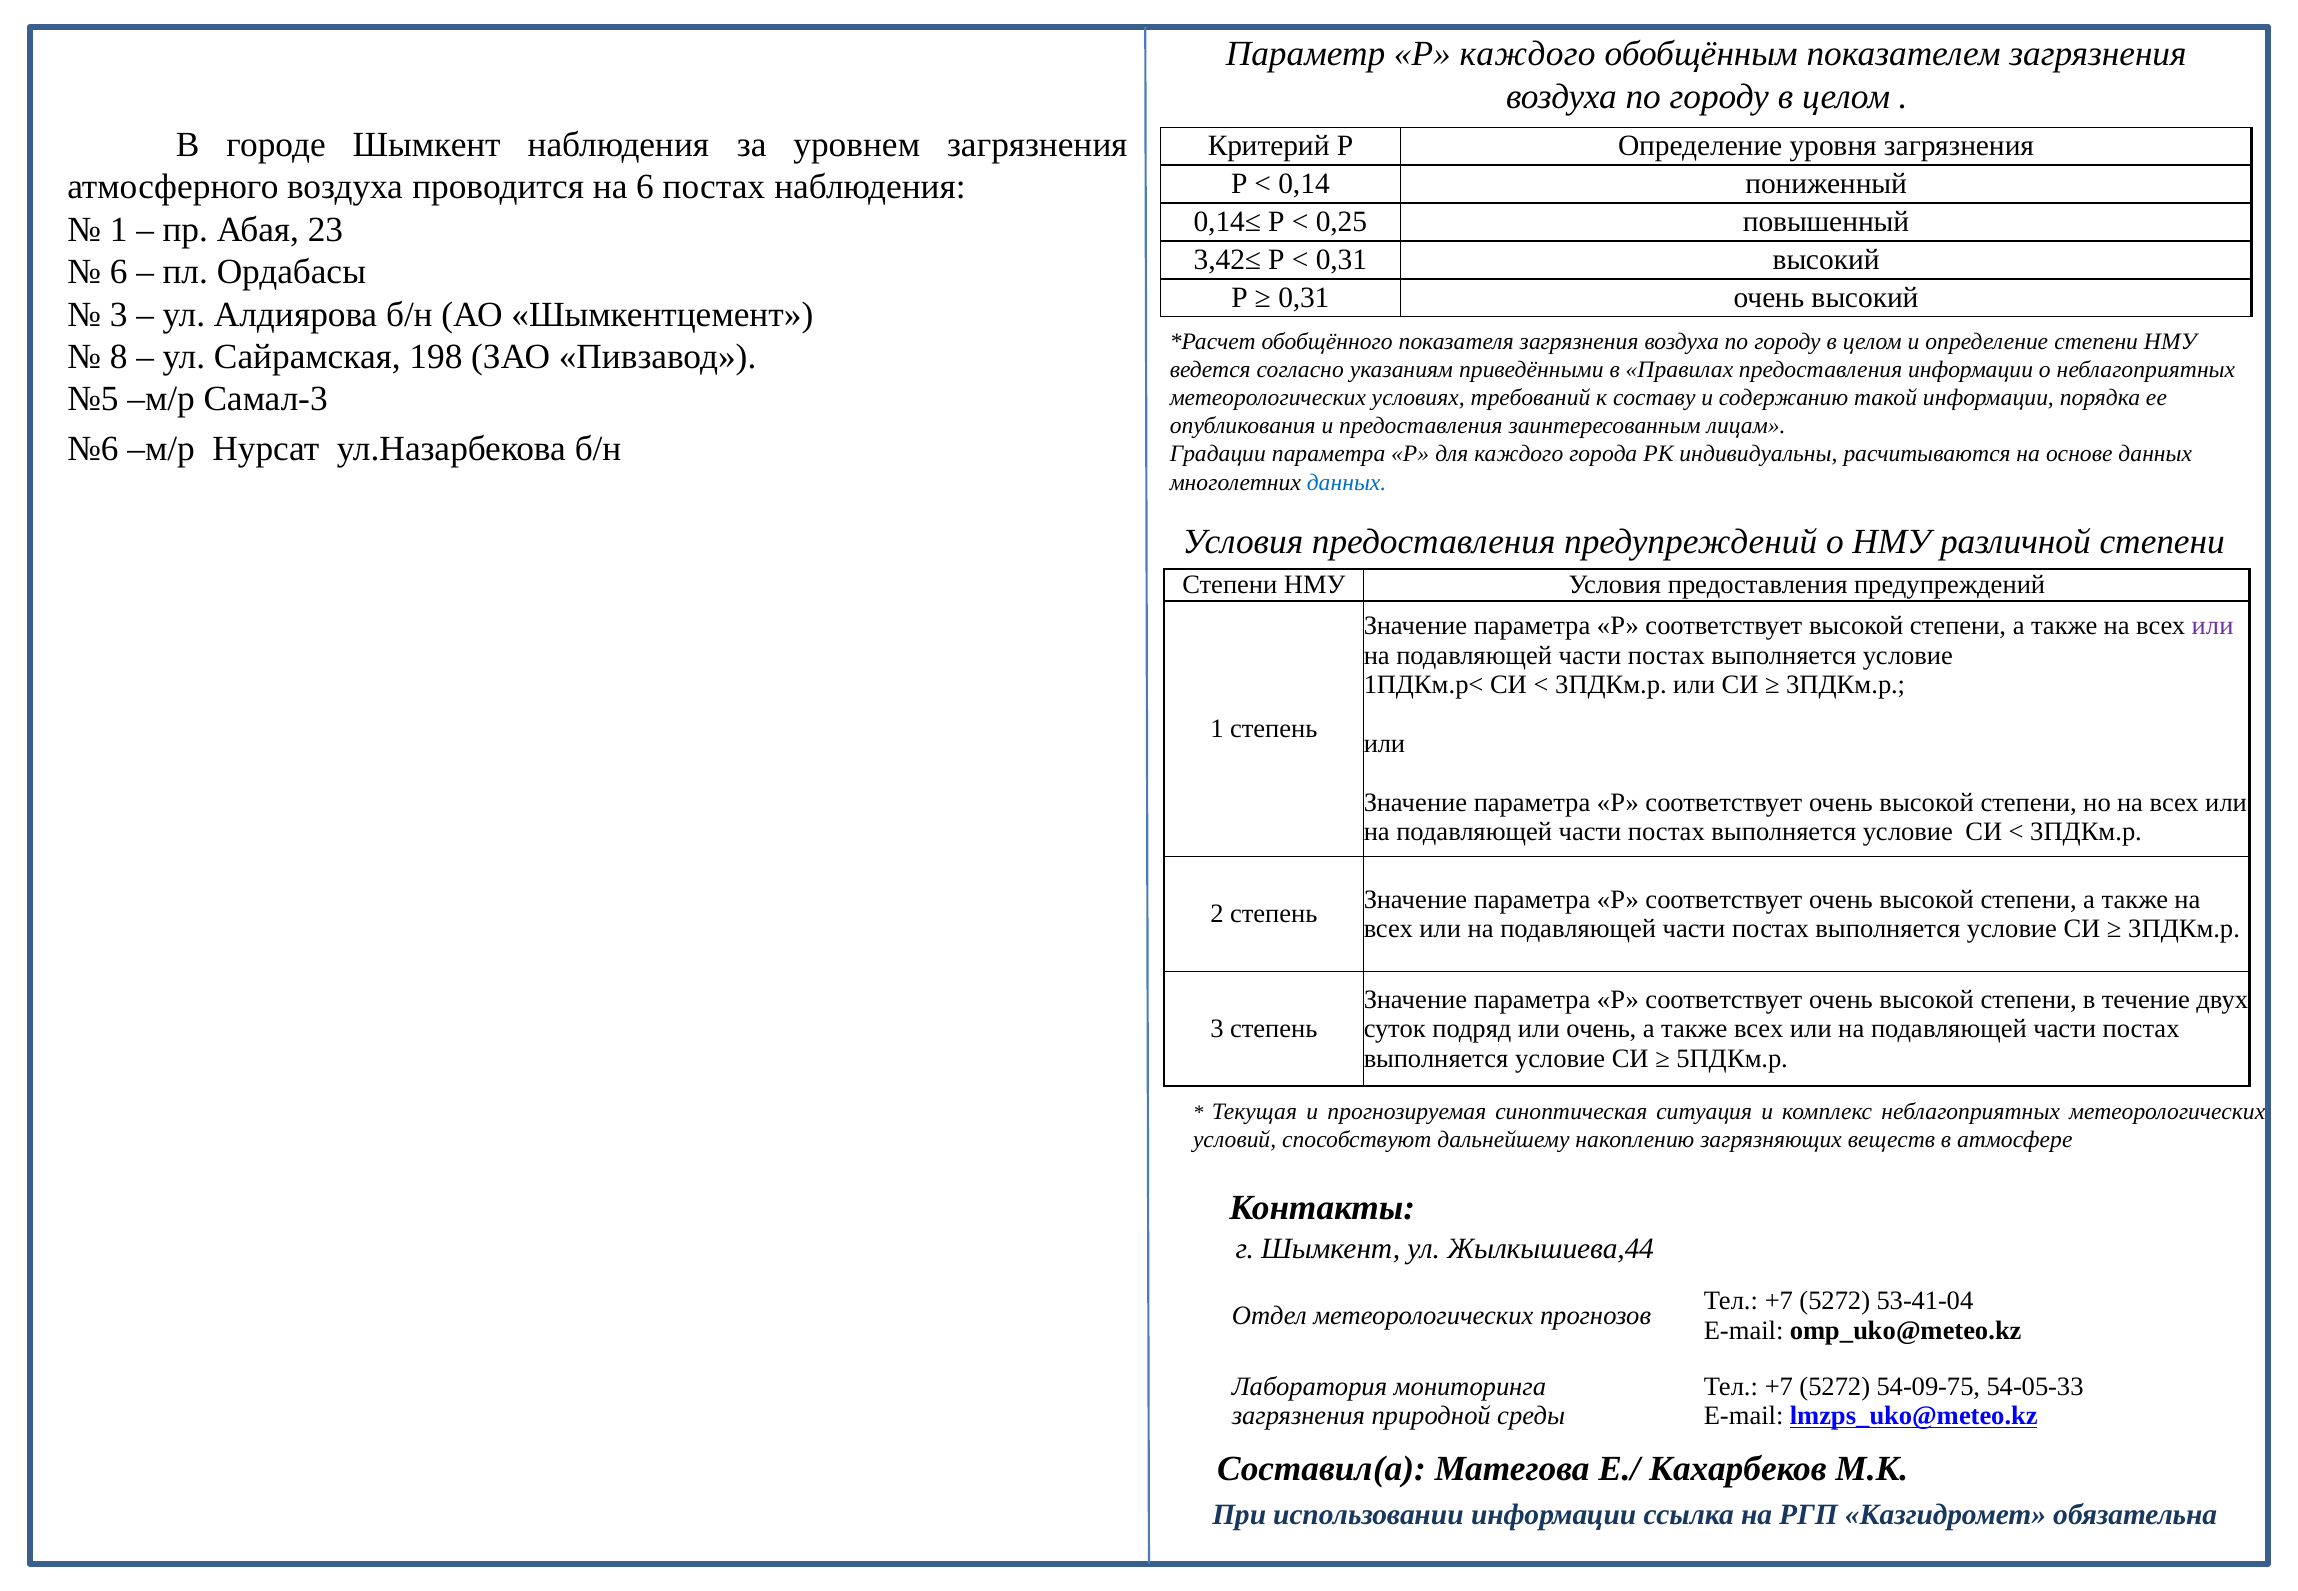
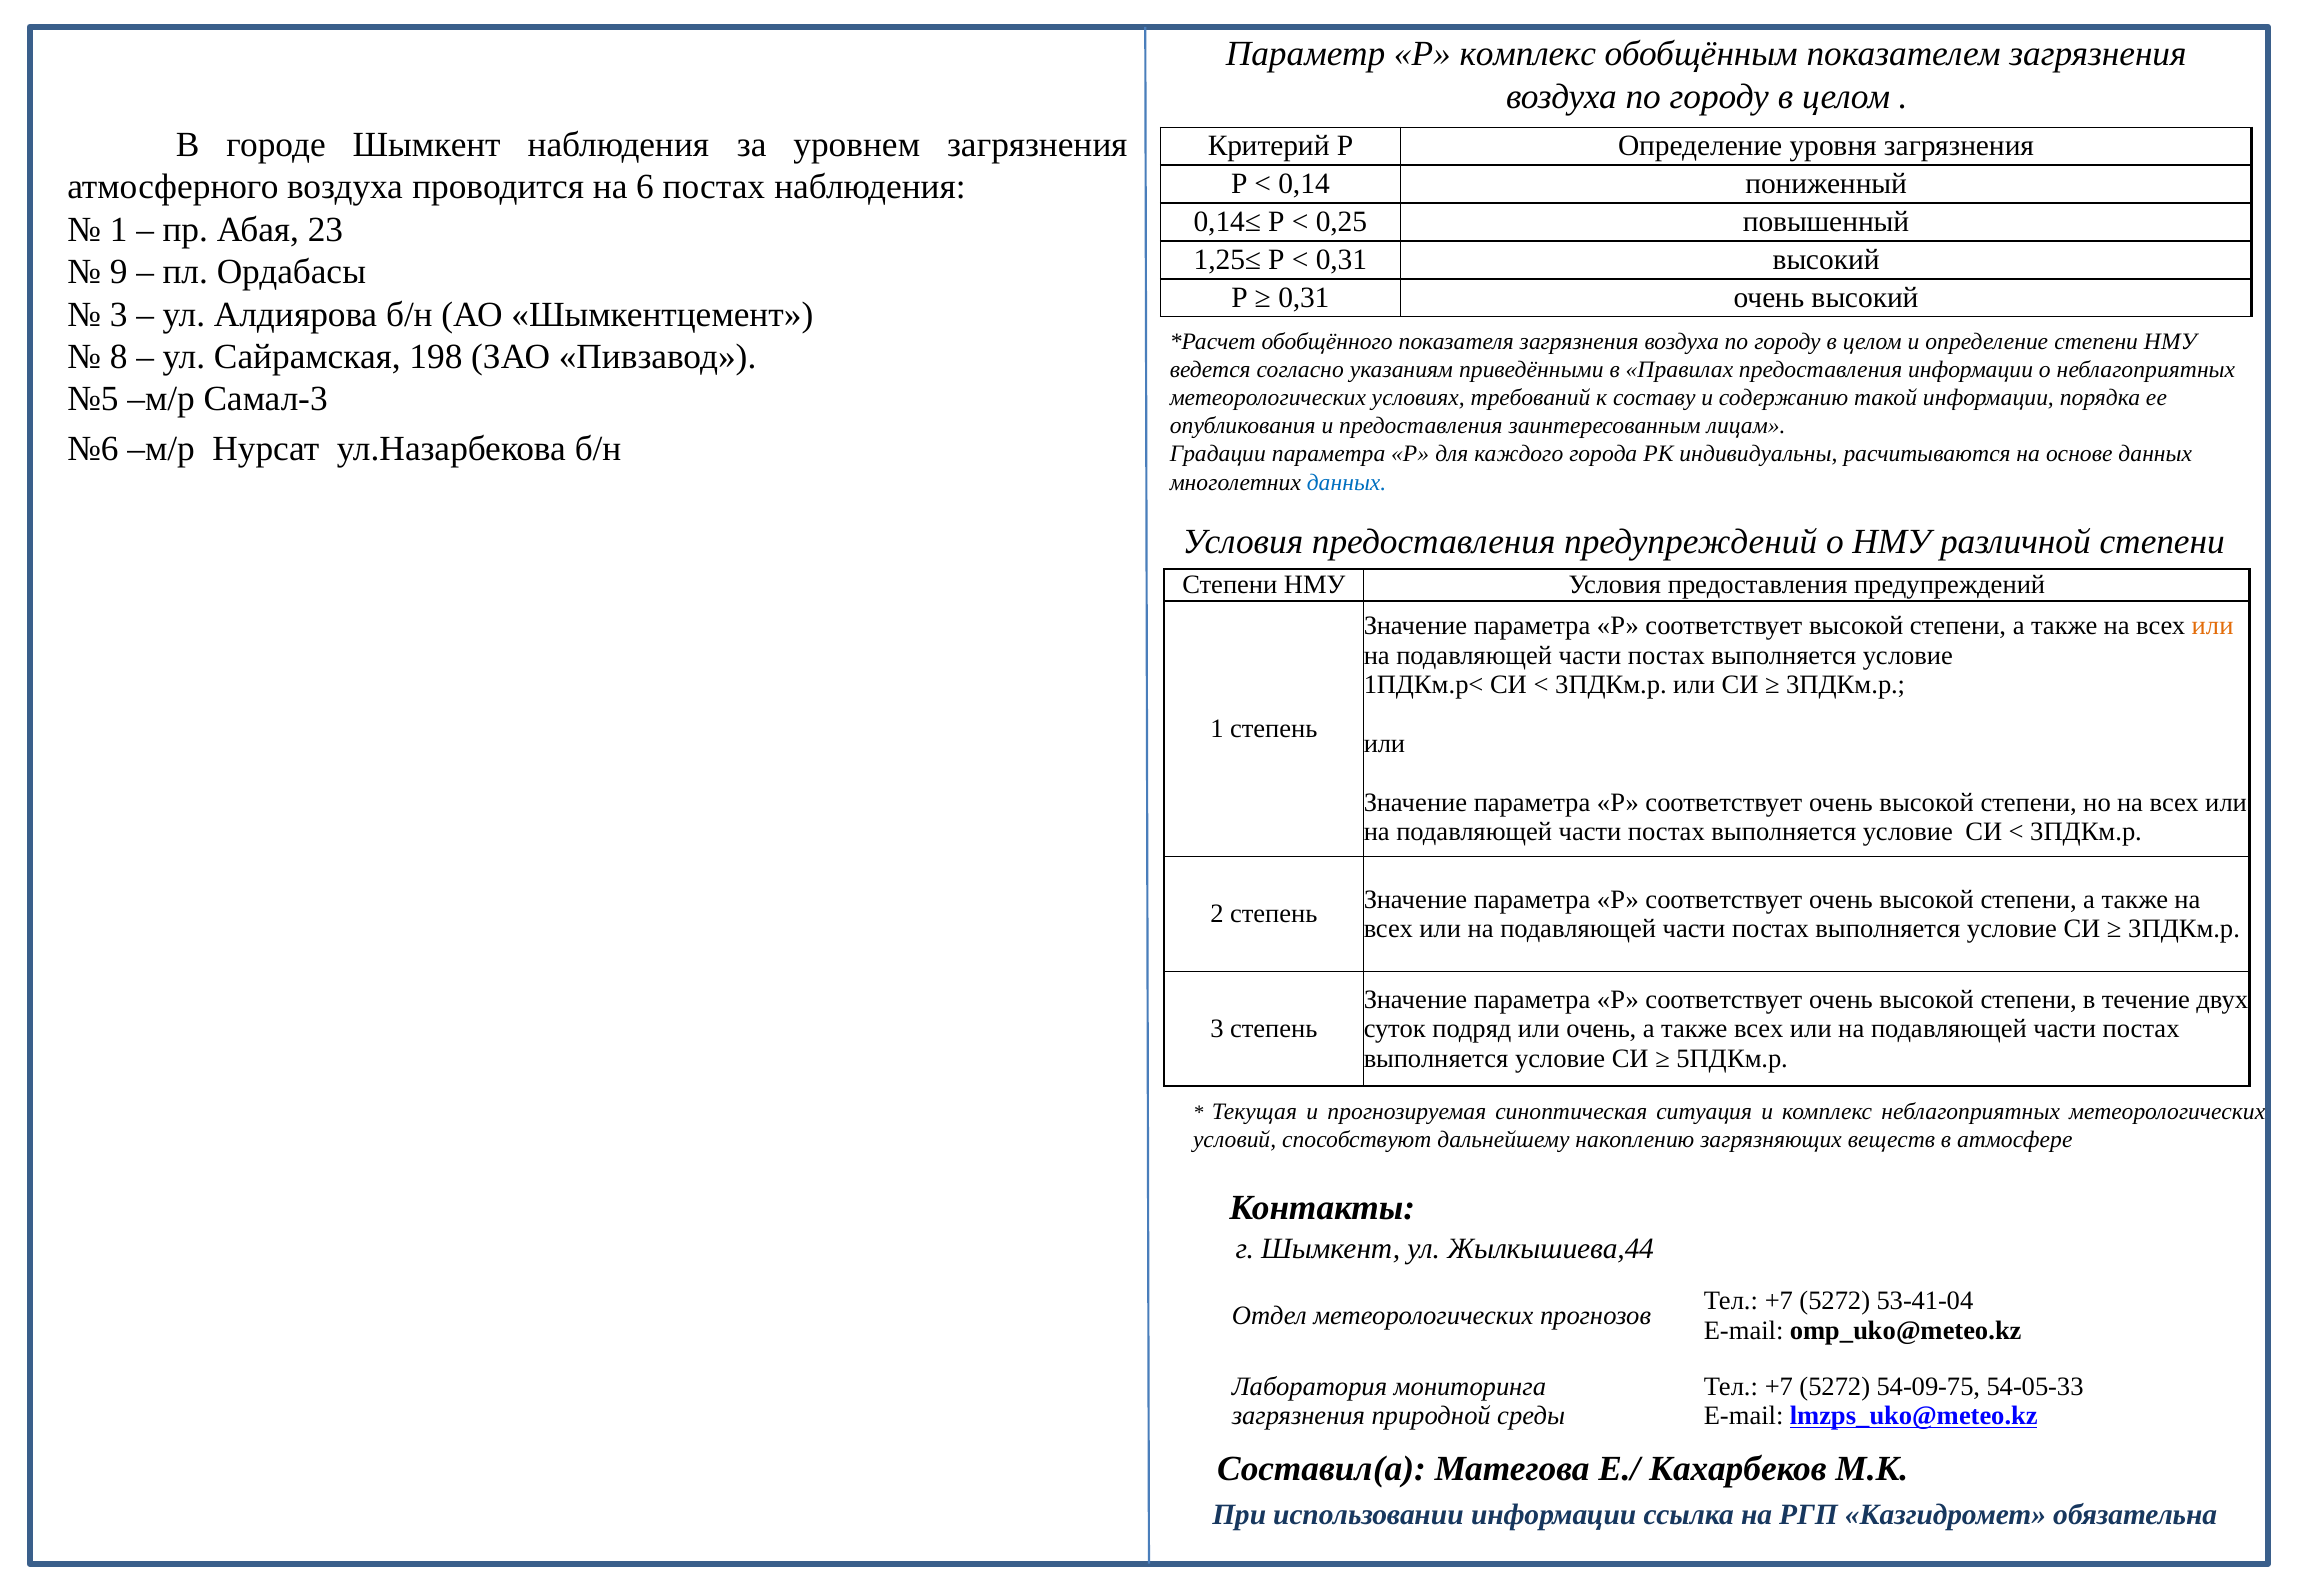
Р каждого: каждого -> комплекс (1528, 54)
3,42≤: 3,42≤ -> 1,25≤ (1227, 260)
6: 6 -> 9 (119, 272)
или colour: purple -> orange (2213, 626)
